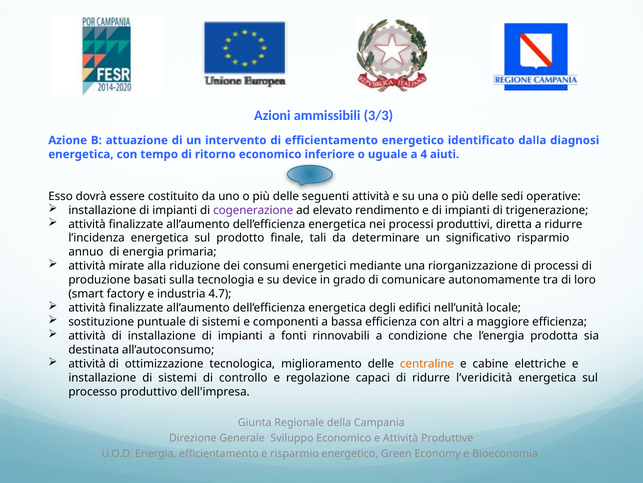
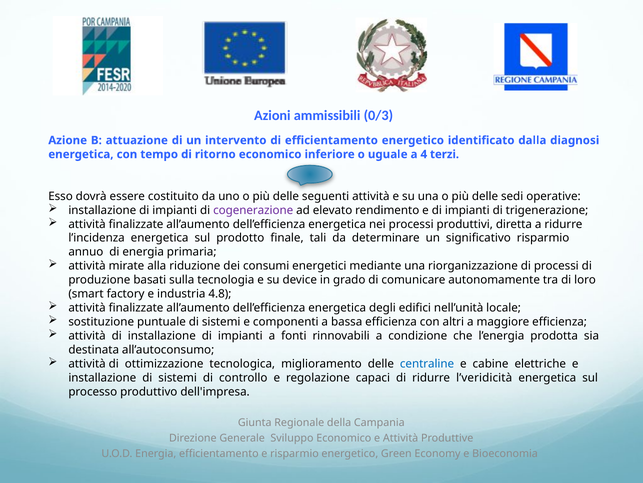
3/3: 3/3 -> 0/3 (378, 115)
aiuti: aiuti -> terzi (445, 154)
4.7: 4.7 -> 4.8 (220, 294)
centraline colour: orange -> blue (427, 363)
